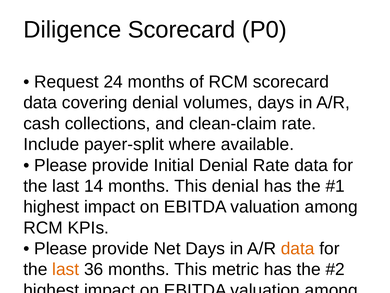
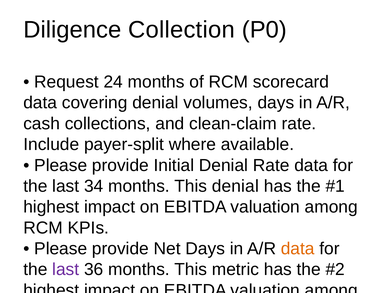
Diligence Scorecard: Scorecard -> Collection (181, 30)
14: 14 -> 34 (94, 186)
last colour: orange -> purple (66, 269)
